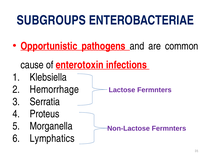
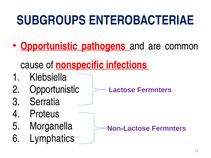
enterotoxin: enterotoxin -> nonspecific (80, 65)
Hemorrhage: Hemorrhage -> Opportunistic (54, 90)
